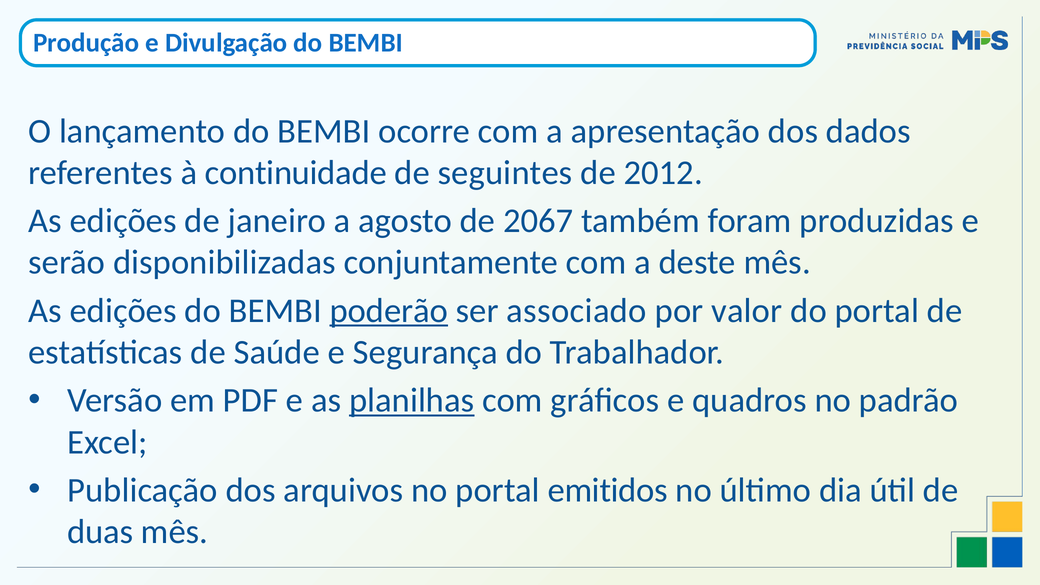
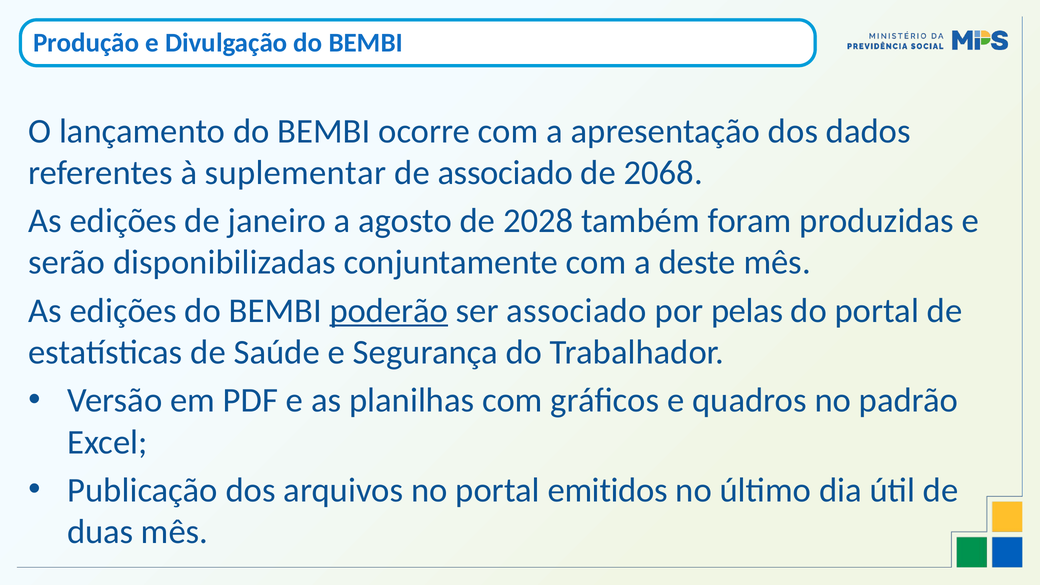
continuidade: continuidade -> suplementar (296, 173)
de seguintes: seguintes -> associado (505, 173)
2012: 2012 -> 2068 (663, 173)
2067: 2067 -> 2028 (538, 221)
valor: valor -> pelas (747, 311)
planilhas underline: present -> none (412, 400)
